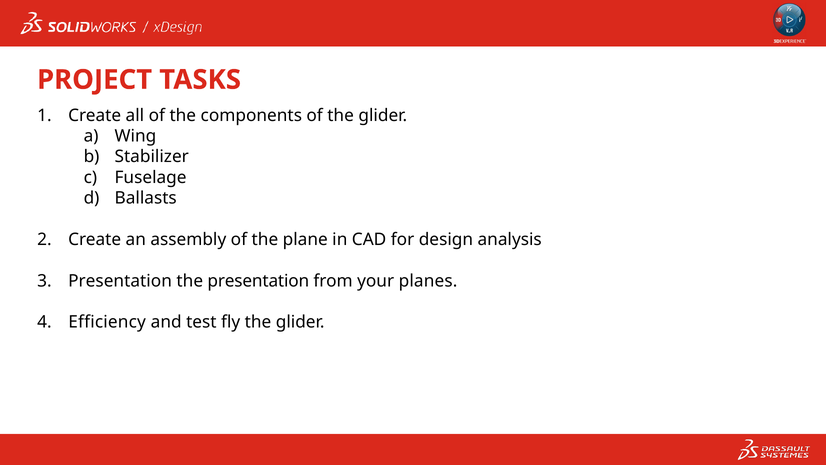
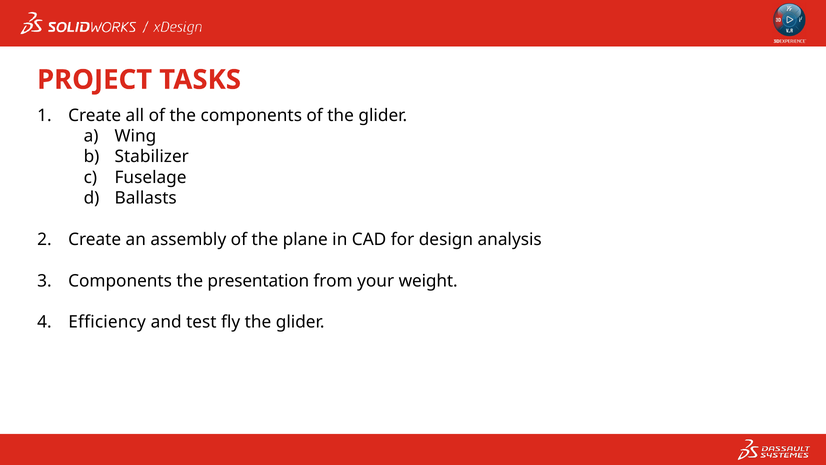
Presentation: Presentation -> Components (120, 281)
planes: planes -> weight (428, 281)
